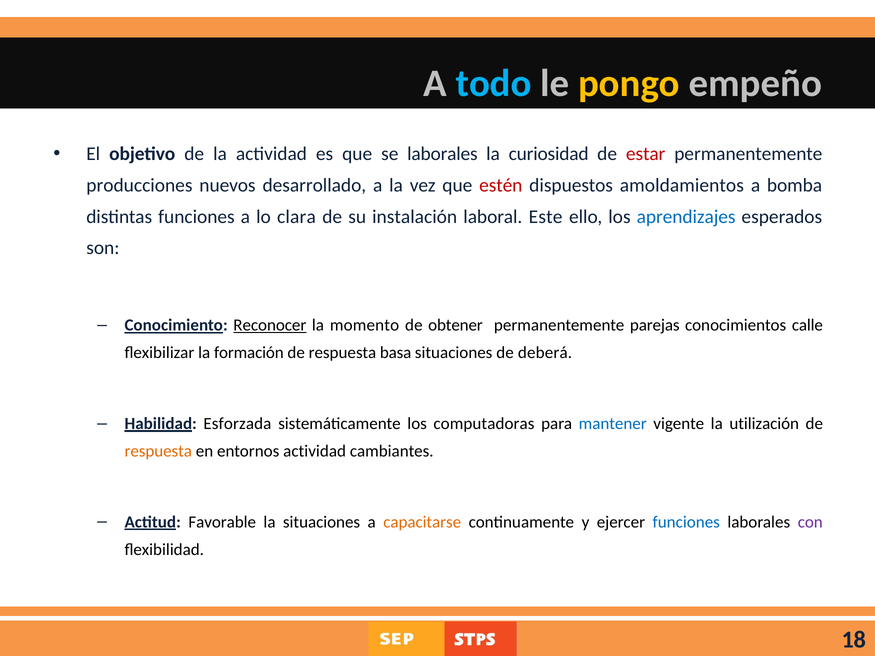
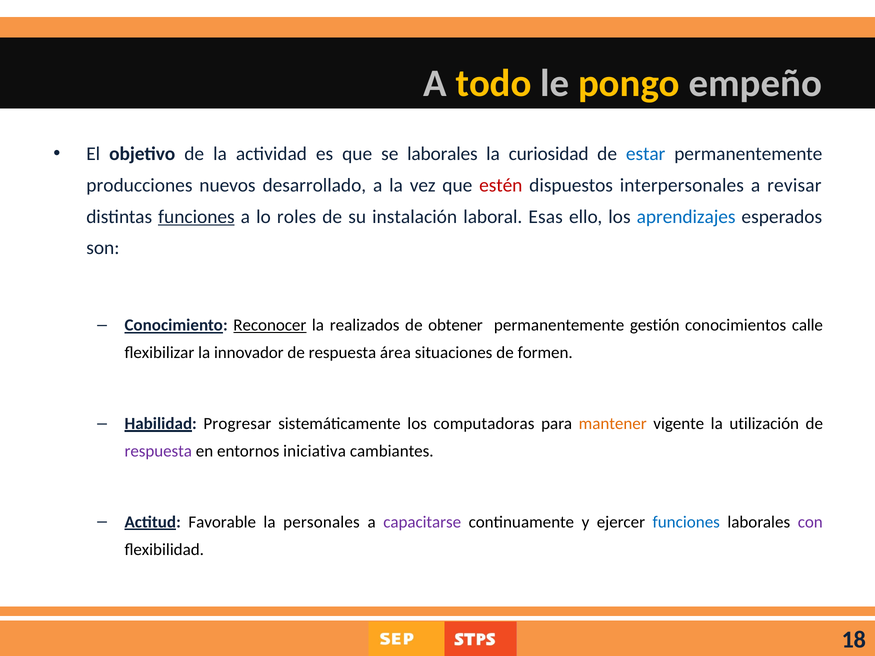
todo colour: light blue -> yellow (494, 84)
estar colour: red -> blue (646, 154)
amoldamientos: amoldamientos -> interpersonales (682, 185)
bomba: bomba -> revisar (794, 185)
funciones underline: none -> present (196, 217)
clara: clara -> roles (296, 217)
Este: Este -> Esas (546, 217)
momento: momento -> realizados (365, 325)
parejas: parejas -> gestión (655, 325)
formación: formación -> innovador (249, 353)
basa: basa -> área (395, 353)
deberá: deberá -> formen (545, 353)
Esforzada: Esforzada -> Progresar (237, 424)
mantener colour: blue -> orange (613, 424)
respuesta colour: orange -> purple (158, 451)
entornos actividad: actividad -> iniciativa (315, 451)
la situaciones: situaciones -> personales (321, 522)
capacitarse colour: orange -> purple (422, 522)
